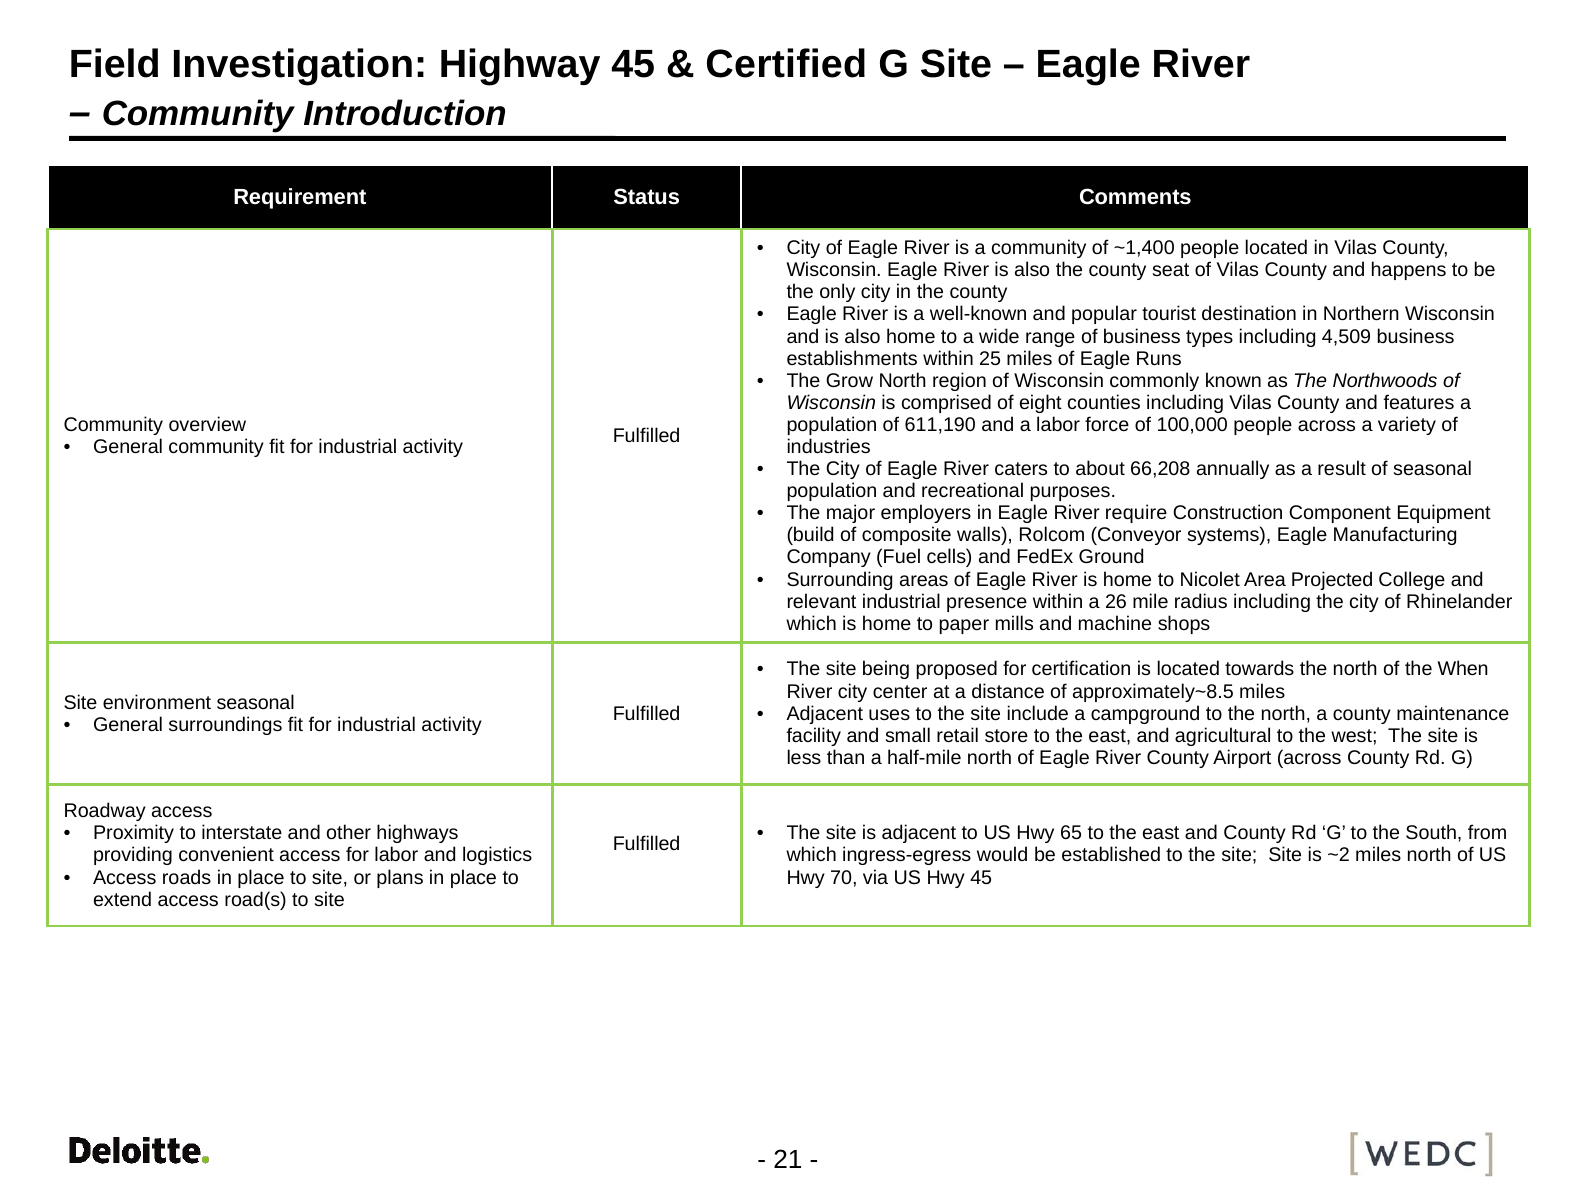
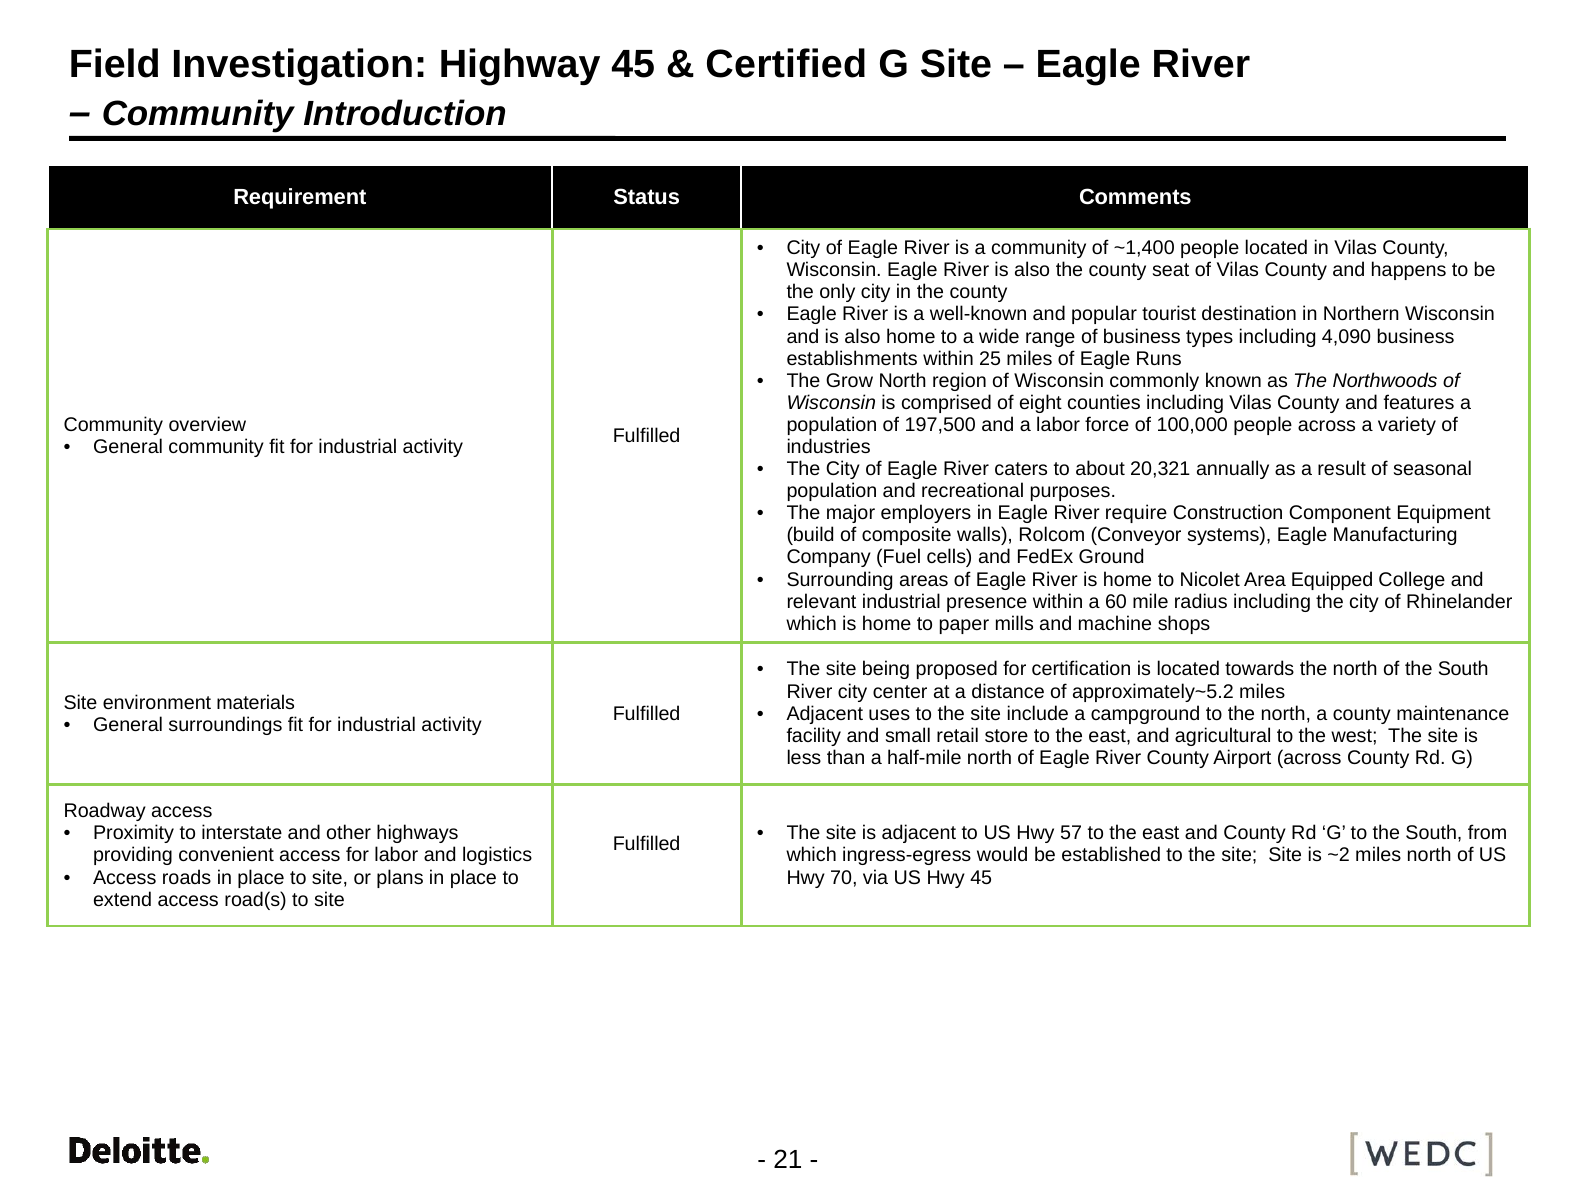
4,509: 4,509 -> 4,090 (1347, 337)
611,190: 611,190 -> 197,500 (940, 425)
66,208: 66,208 -> 20,321 (1160, 469)
Projected: Projected -> Equipped (1332, 580)
26: 26 -> 60 (1116, 602)
of the When: When -> South (1463, 669)
approximately~8.5: approximately~8.5 -> approximately~5.2 (1153, 692)
environment seasonal: seasonal -> materials (256, 703)
65: 65 -> 57 (1071, 833)
